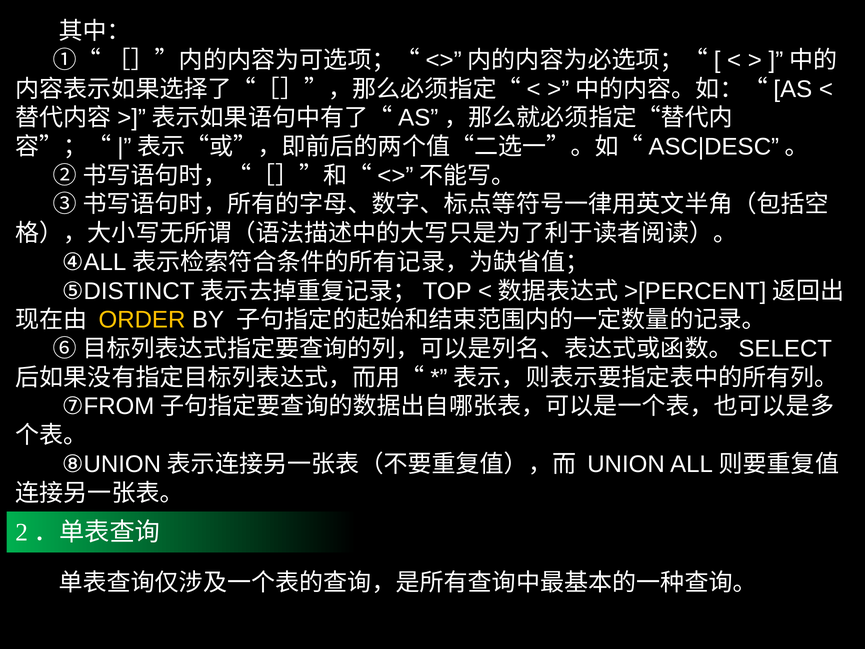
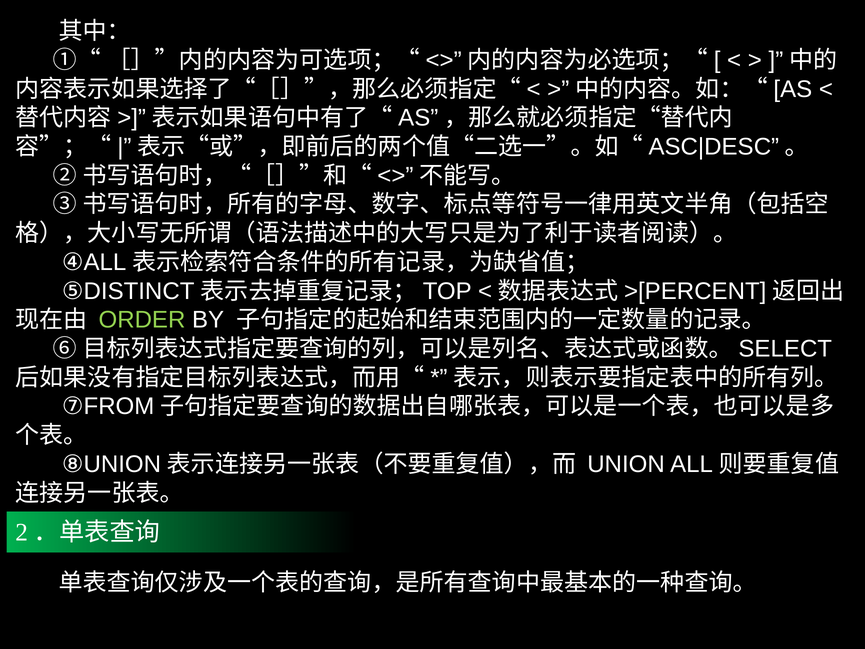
ORDER colour: yellow -> light green (142, 320)
